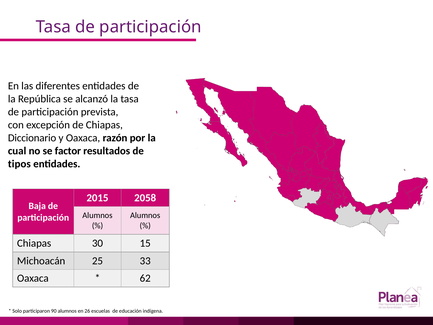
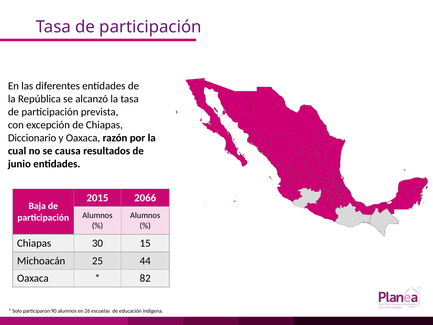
factor: factor -> causa (68, 151)
tipos: tipos -> junio (19, 164)
2058: 2058 -> 2066 (145, 198)
33: 33 -> 44 (145, 261)
62: 62 -> 82 (145, 278)
